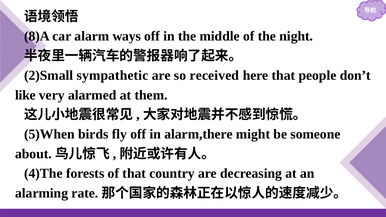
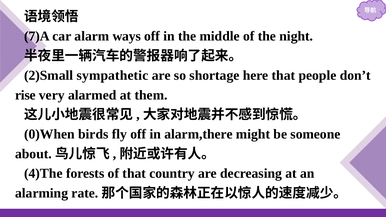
8)A: 8)A -> 7)A (37, 36)
received: received -> shortage (214, 75)
like: like -> rise (25, 95)
5)When: 5)When -> 0)When (49, 134)
